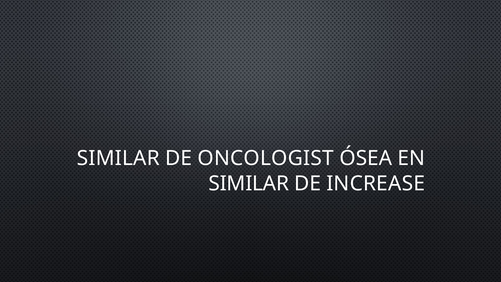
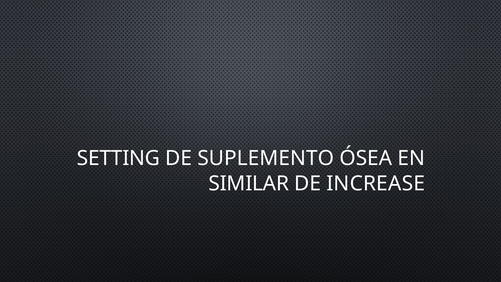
SIMILAR: SIMILAR -> SETTING (118, 158)
ONCOLOGIST: ONCOLOGIST -> SUPLEMENTO (266, 158)
